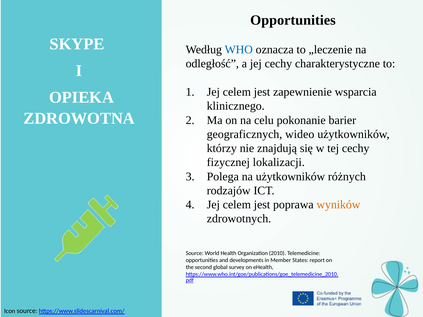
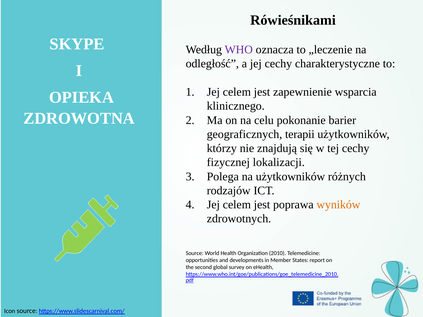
Opportunities: Opportunities -> Rówieśnikami (293, 20)
WHO colour: blue -> purple (239, 50)
wideo: wideo -> terapii (300, 134)
